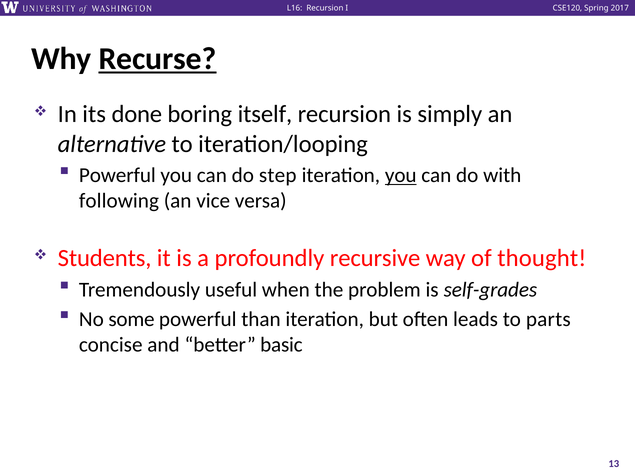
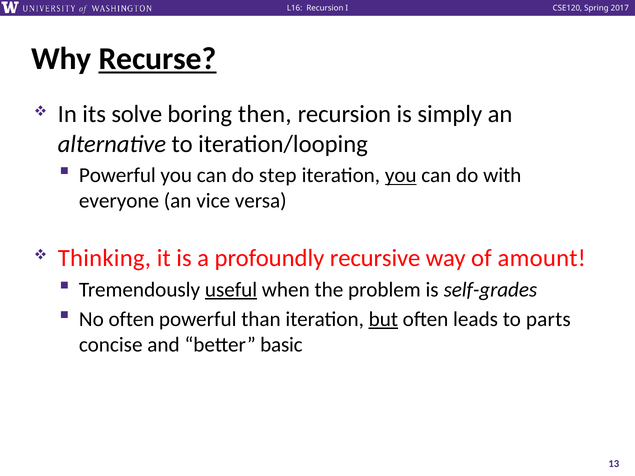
done: done -> solve (137, 114)
itself: itself -> then (265, 114)
following: following -> everyone (119, 201)
Students: Students -> Thinking (104, 258)
thought: thought -> amount (542, 258)
useful underline: none -> present (231, 290)
No some: some -> often (131, 319)
but underline: none -> present (383, 319)
